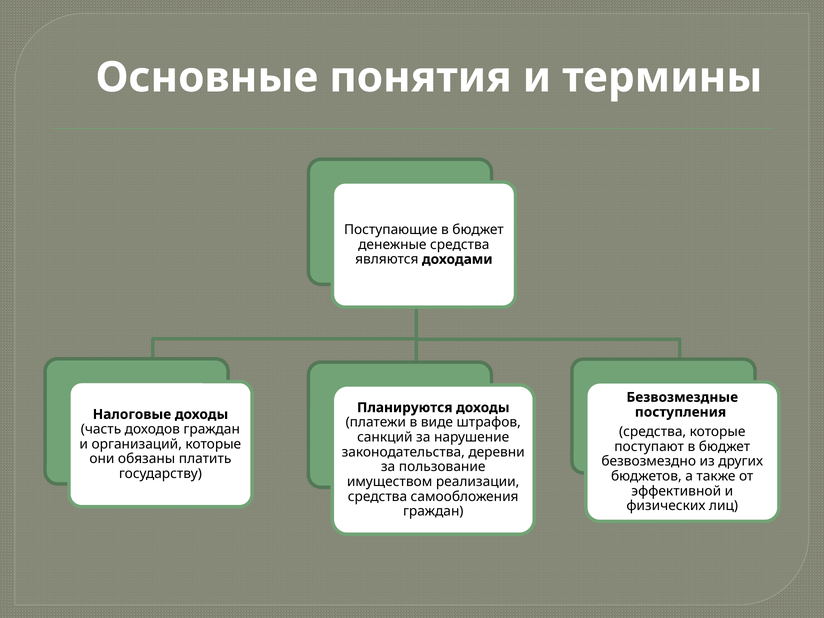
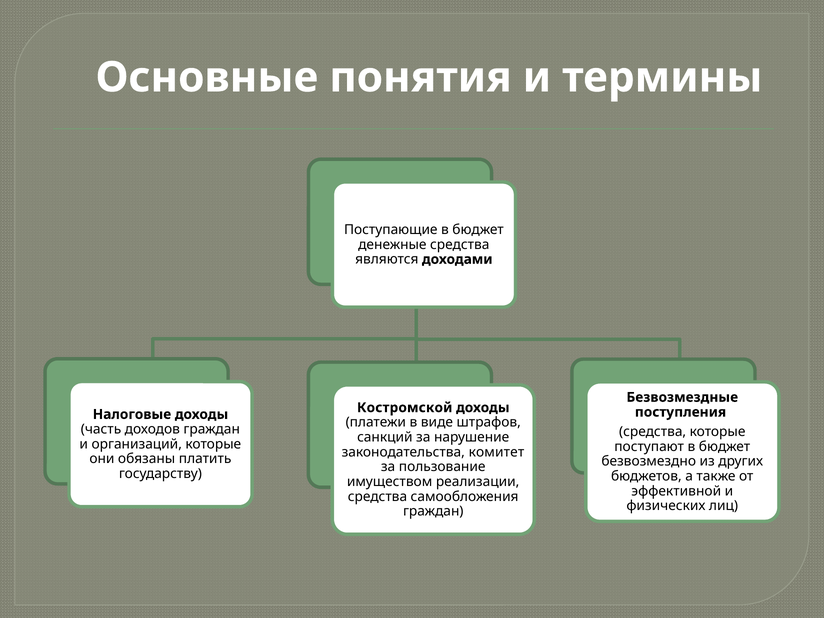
Планируются: Планируются -> Костромской (405, 408)
деревни: деревни -> комитет (496, 452)
